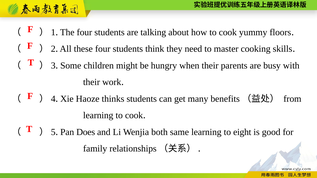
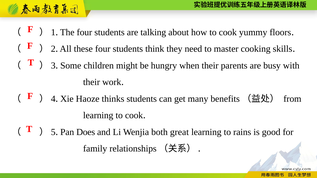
same: same -> great (179, 132)
eight: eight -> rains (242, 132)
